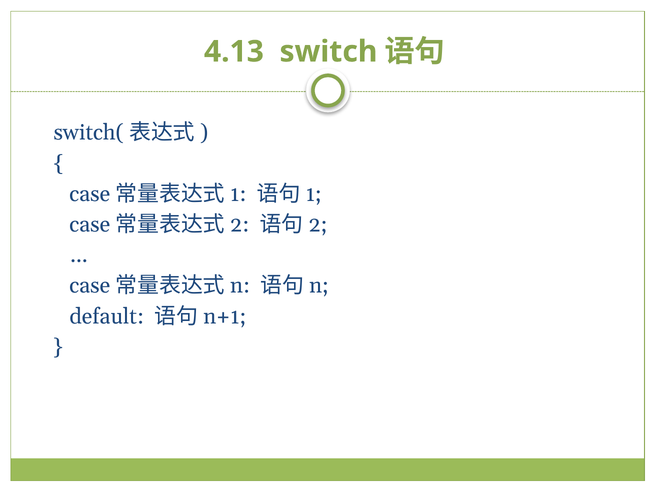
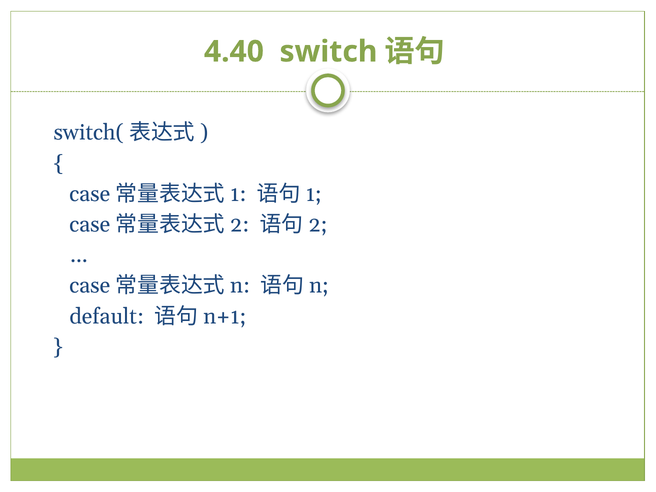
4.13: 4.13 -> 4.40 (234, 52)
